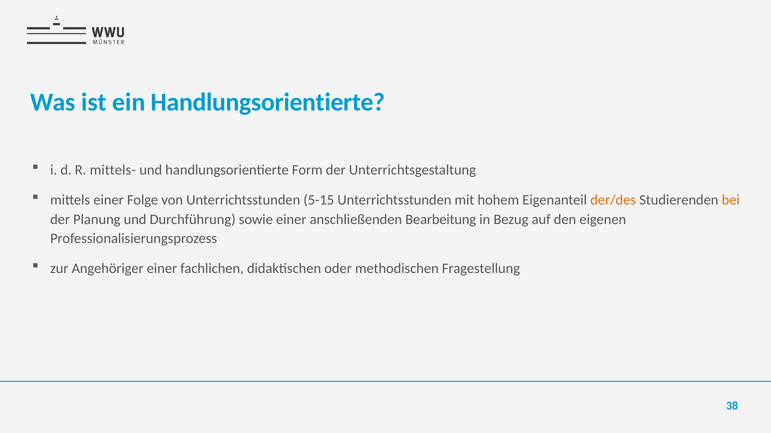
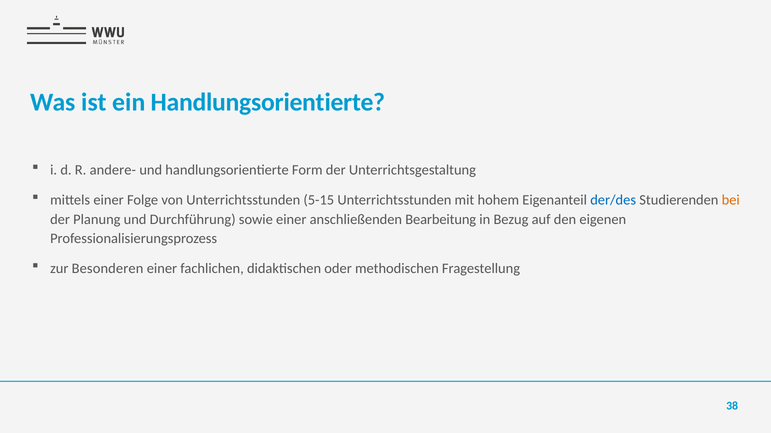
mittels-: mittels- -> andere- (113, 170)
der/des colour: orange -> blue (613, 200)
Angehöriger: Angehöriger -> Besonderen (108, 269)
